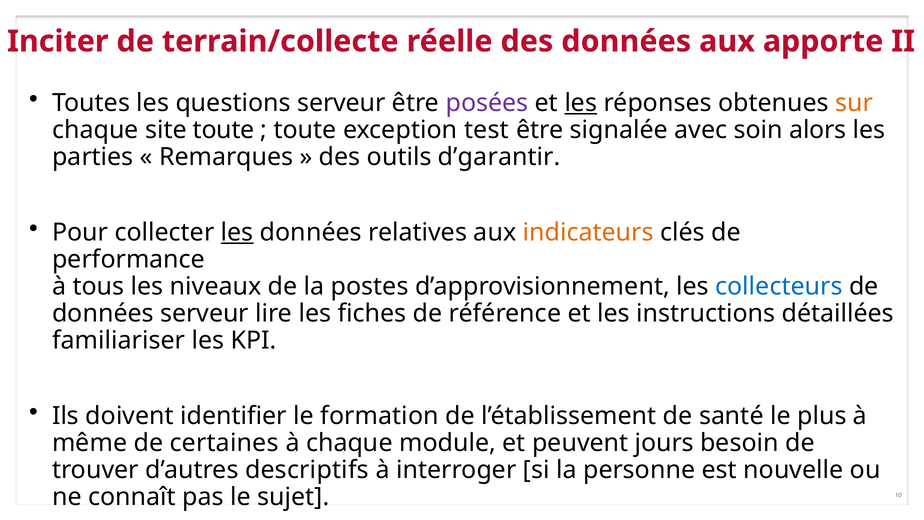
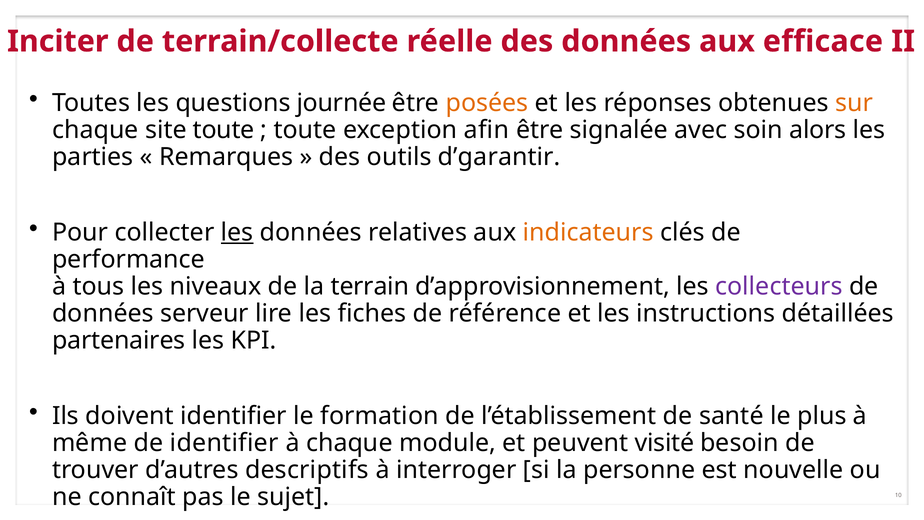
apporte: apporte -> efficace (823, 41)
questions serveur: serveur -> journée (341, 103)
posées colour: purple -> orange (487, 103)
les underline: present -> none (581, 103)
test: test -> afin (487, 130)
postes: postes -> terrain (370, 286)
collecteurs colour: blue -> purple (779, 286)
familiariser: familiariser -> partenaires (119, 340)
de certaines: certaines -> identifier (224, 443)
jours: jours -> visité (664, 443)
